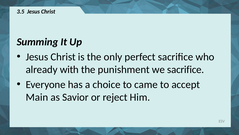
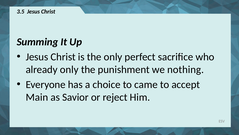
already with: with -> only (69, 70)
we sacrifice: sacrifice -> nothing (186, 70)
